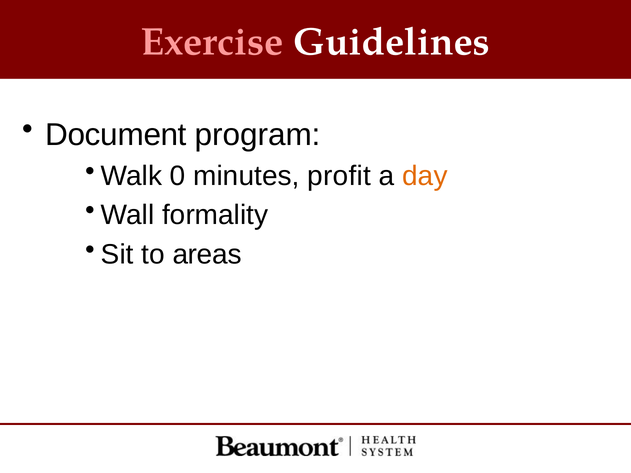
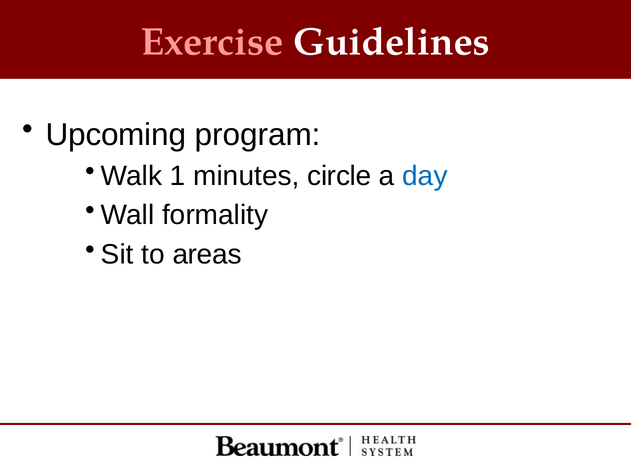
Document: Document -> Upcoming (116, 135)
0: 0 -> 1 (178, 176)
profit: profit -> circle (339, 176)
day colour: orange -> blue (425, 176)
